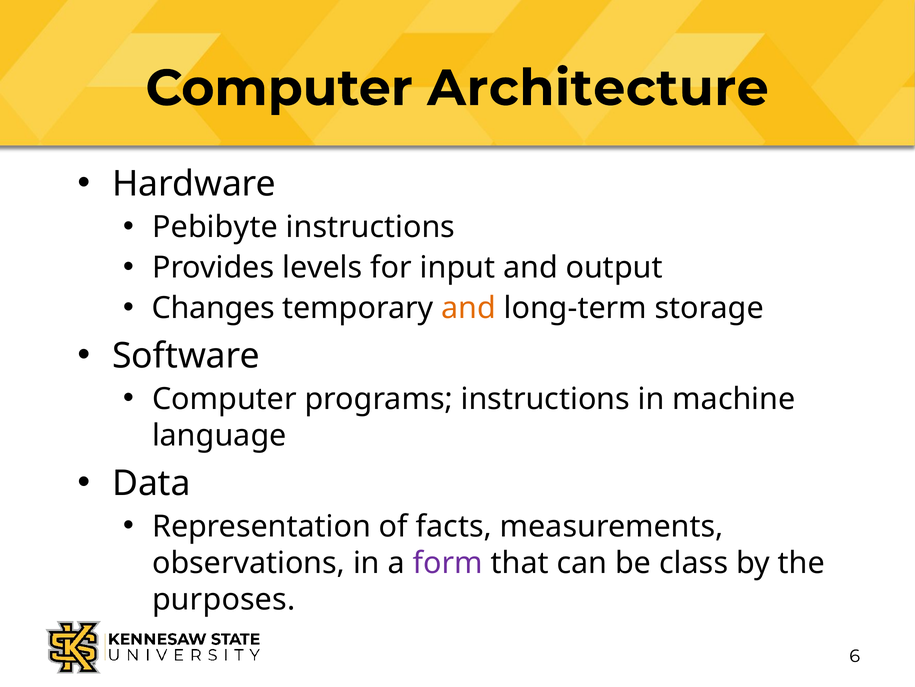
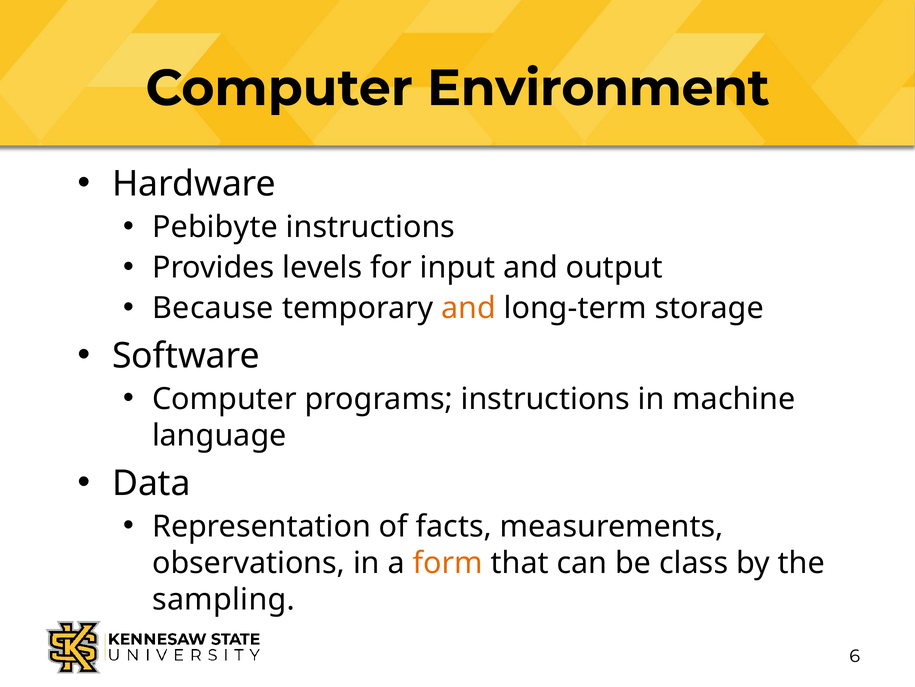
Architecture: Architecture -> Environment (598, 88)
Changes: Changes -> Because (213, 308)
form colour: purple -> orange (448, 563)
purposes: purposes -> sampling (224, 599)
